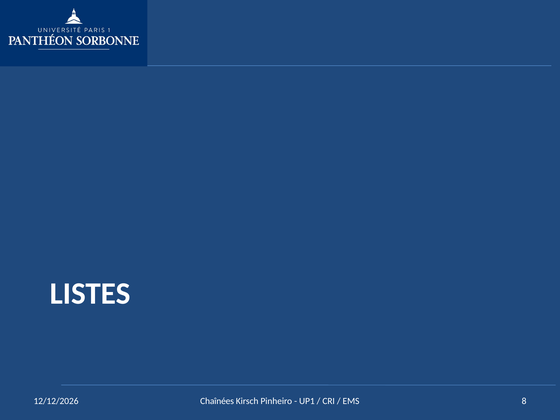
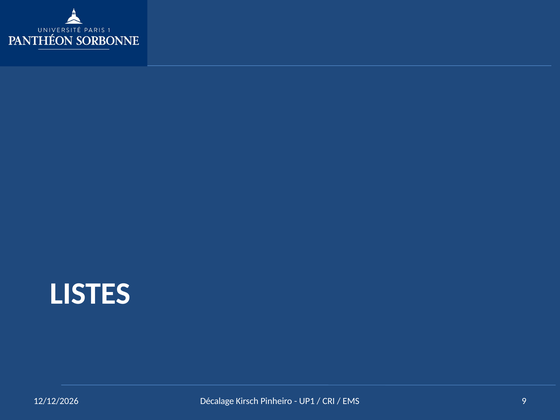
Chaînées: Chaînées -> Décalage (217, 401)
8: 8 -> 9 (524, 401)
